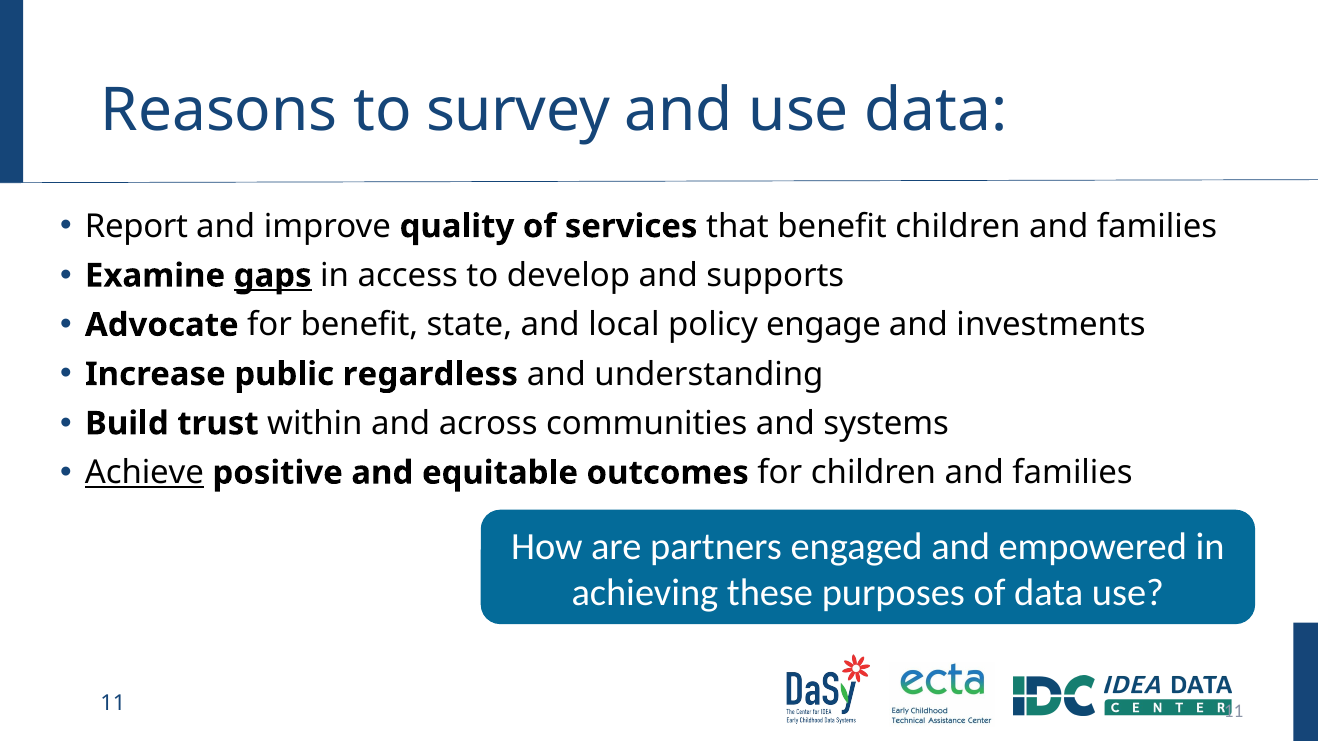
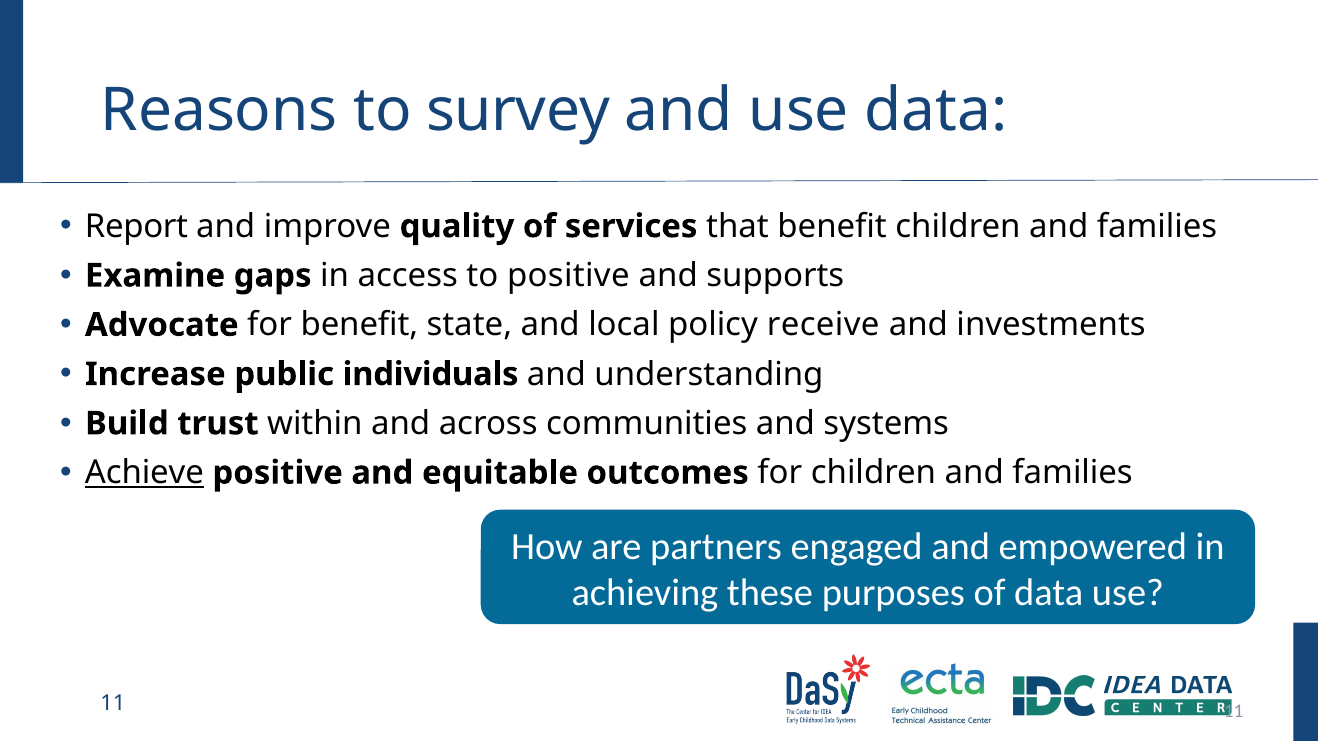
gaps underline: present -> none (273, 276)
to develop: develop -> positive (568, 276)
engage: engage -> receive (823, 325)
regardless: regardless -> individuals (431, 374)
